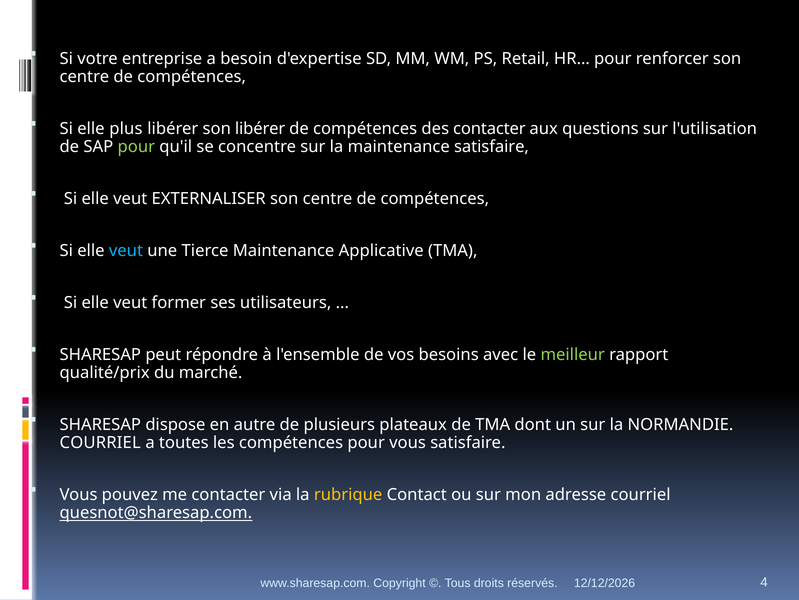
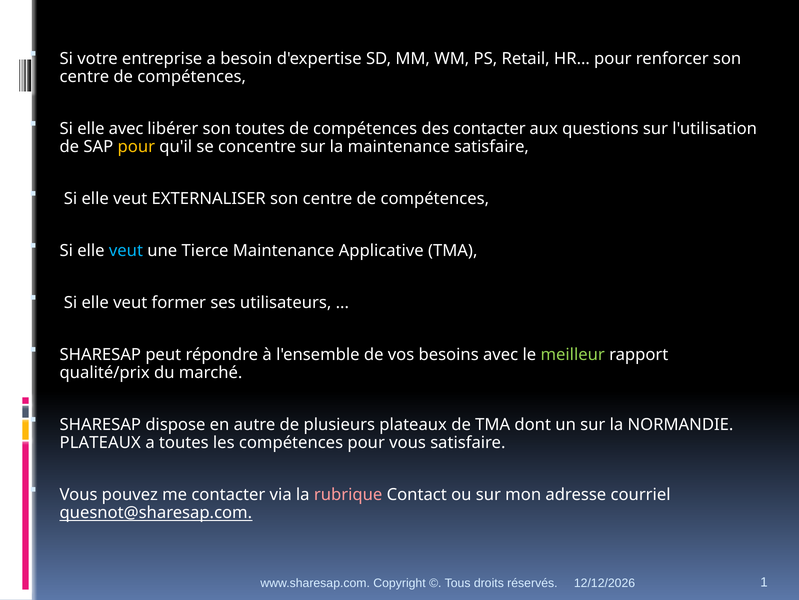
elle plus: plus -> avec (126, 129)
son libérer: libérer -> toutes (260, 129)
pour colour: light green -> yellow (136, 147)
COURRIEL: COURRIEL -> PLATEAUX (100, 442)
rubrique colour: yellow -> pink (348, 494)
4: 4 -> 1 (764, 582)
